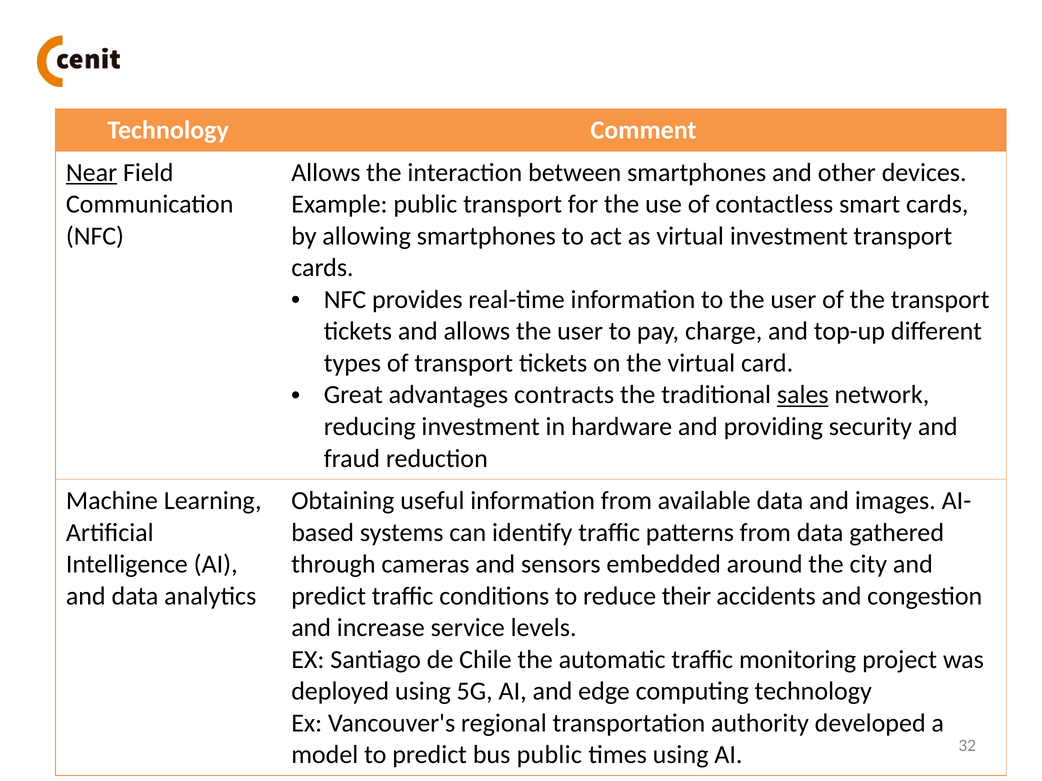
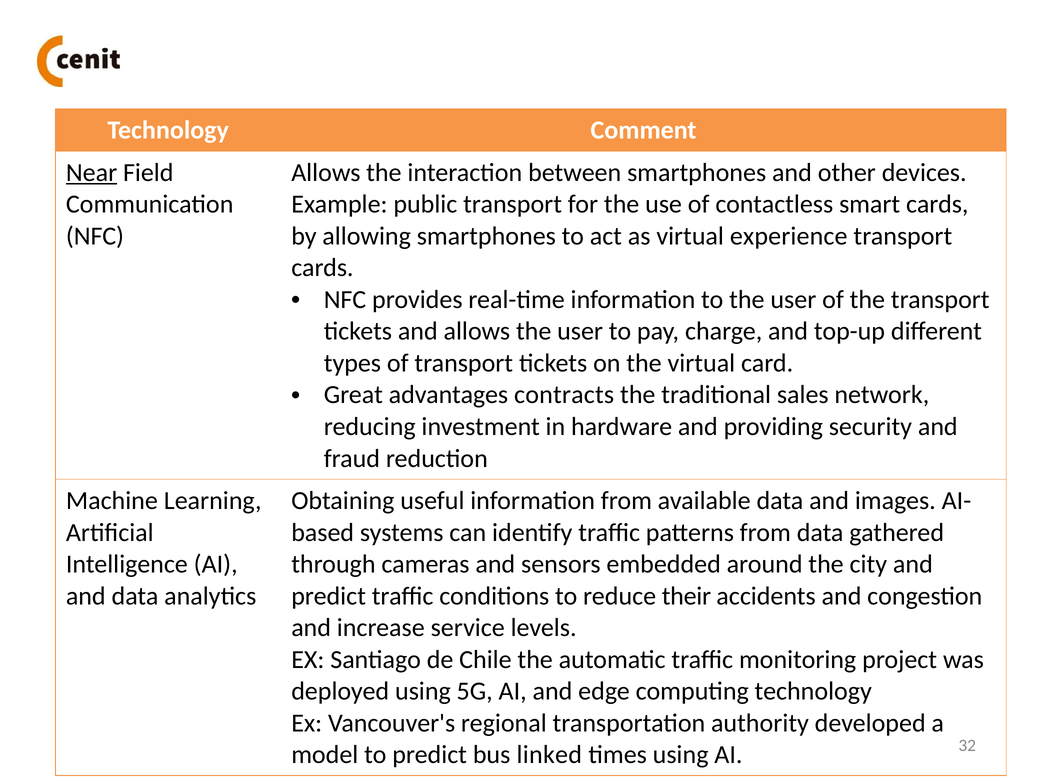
virtual investment: investment -> experience (789, 236)
sales underline: present -> none (803, 395)
bus public: public -> linked (549, 755)
